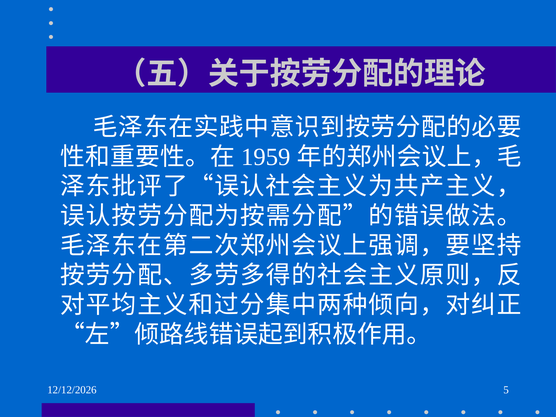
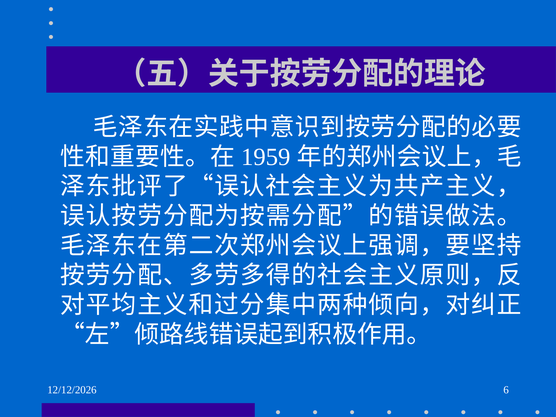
5: 5 -> 6 (506, 390)
